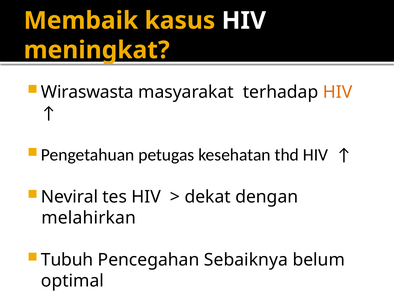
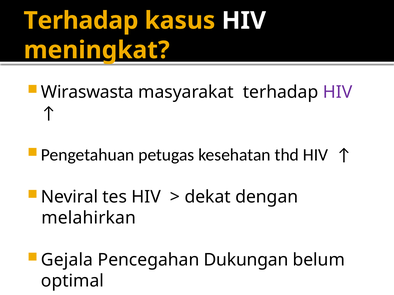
Membaik: Membaik -> Terhadap (81, 21)
HIV colour: orange -> purple (338, 92)
Tubuh: Tubuh -> Gejala (67, 260)
Sebaiknya: Sebaiknya -> Dukungan (246, 260)
